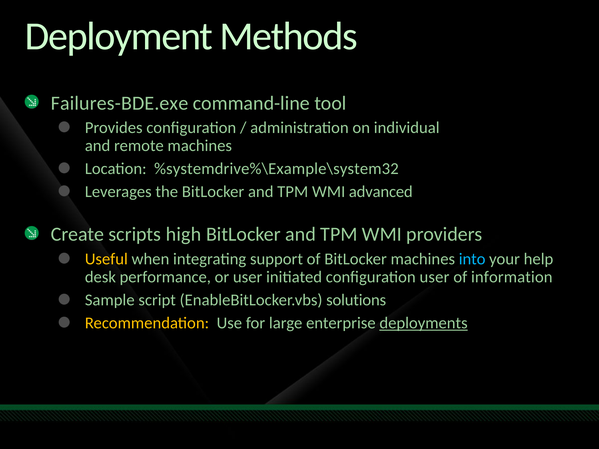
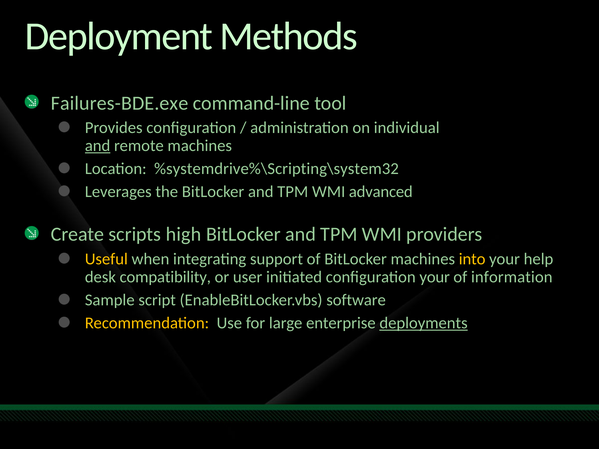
and underline: none -> present (98, 146)
%systemdrive%\Example\system32: %systemdrive%\Example\system32 -> %systemdrive%\Scripting\system32 (276, 169)
into colour: light blue -> yellow (472, 259)
performance: performance -> compatibility (165, 277)
configuration user: user -> your (435, 277)
solutions: solutions -> software (356, 300)
